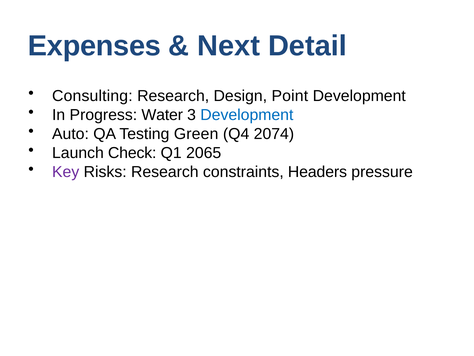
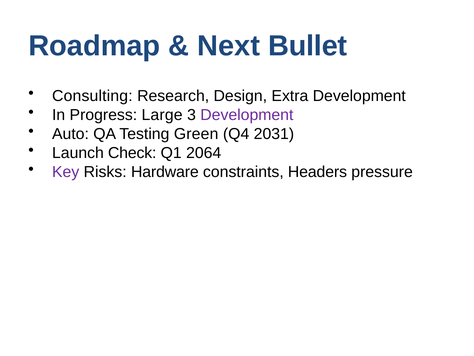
Expenses: Expenses -> Roadmap (94, 46)
Detail: Detail -> Bullet (308, 46)
Point: Point -> Extra (290, 96)
Water: Water -> Large (162, 115)
Development colour: blue -> purple (247, 115)
2074: 2074 -> 2031 (274, 134)
2065: 2065 -> 2064 (204, 153)
Risks Research: Research -> Hardware (165, 172)
